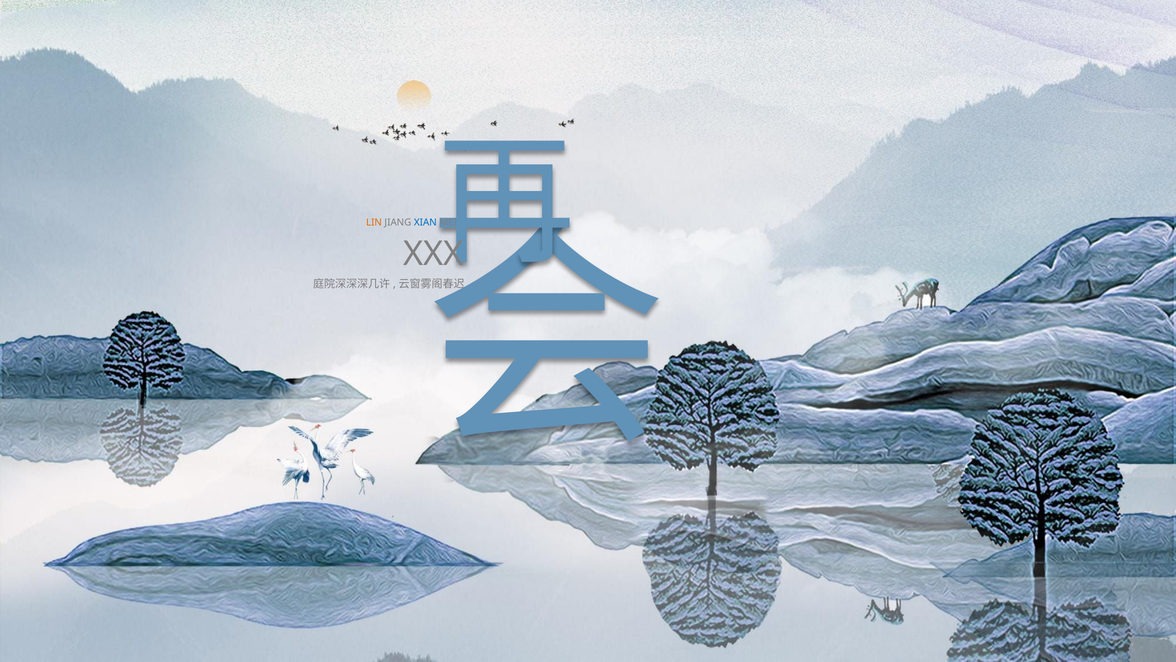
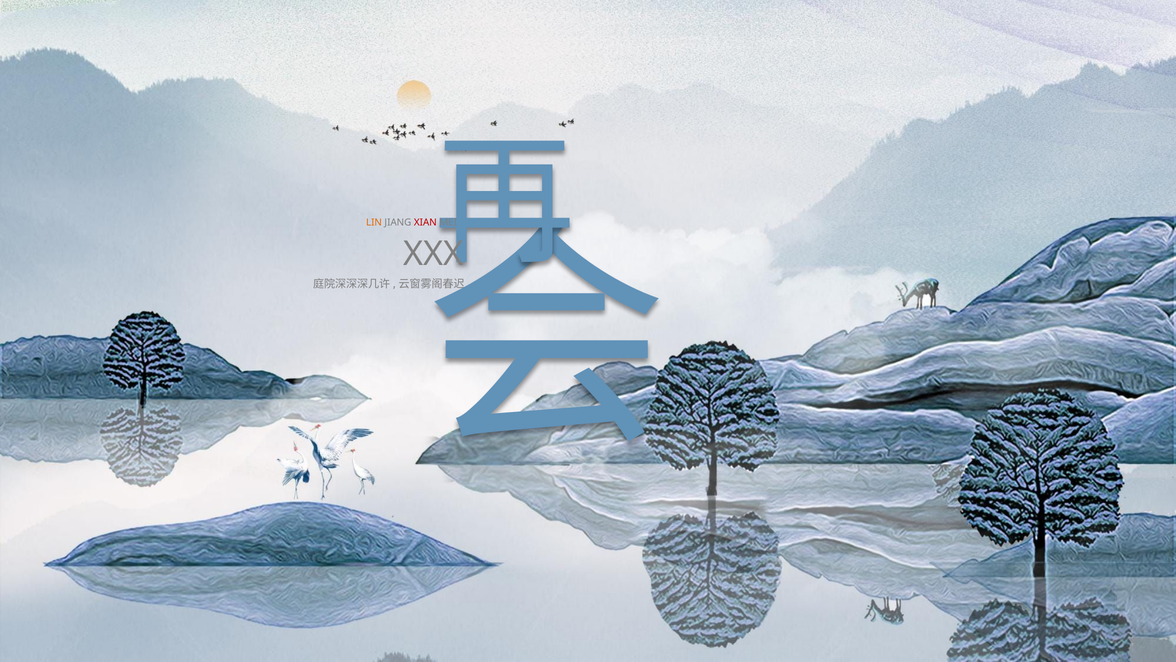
XIAN colour: blue -> red (425, 222)
